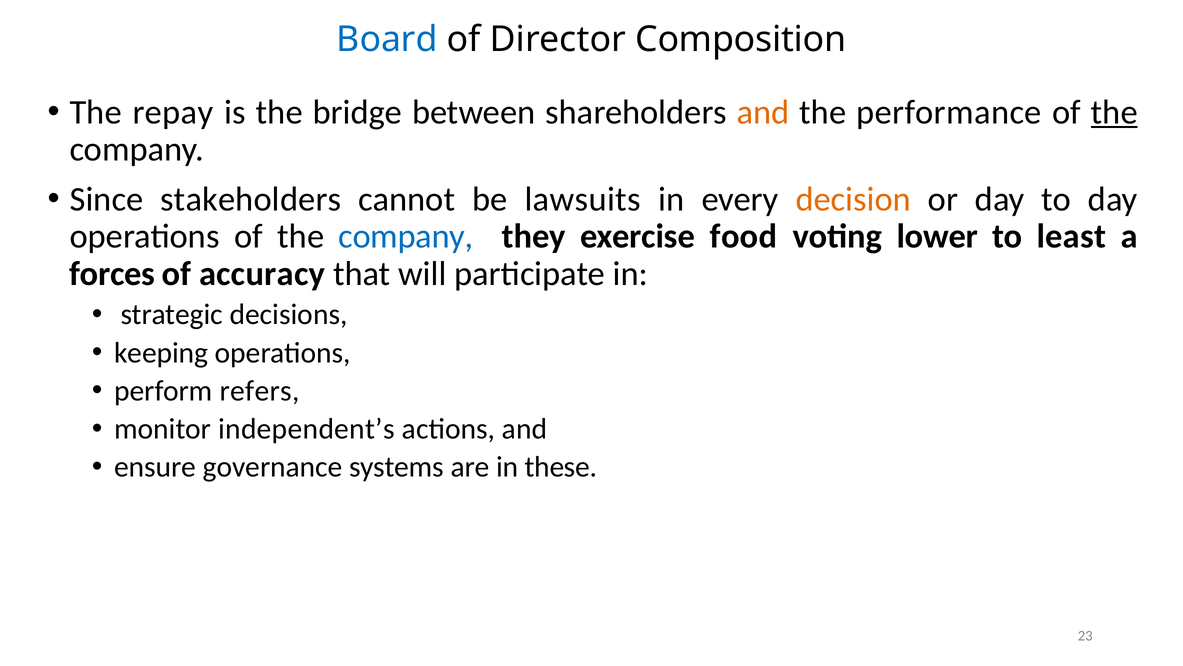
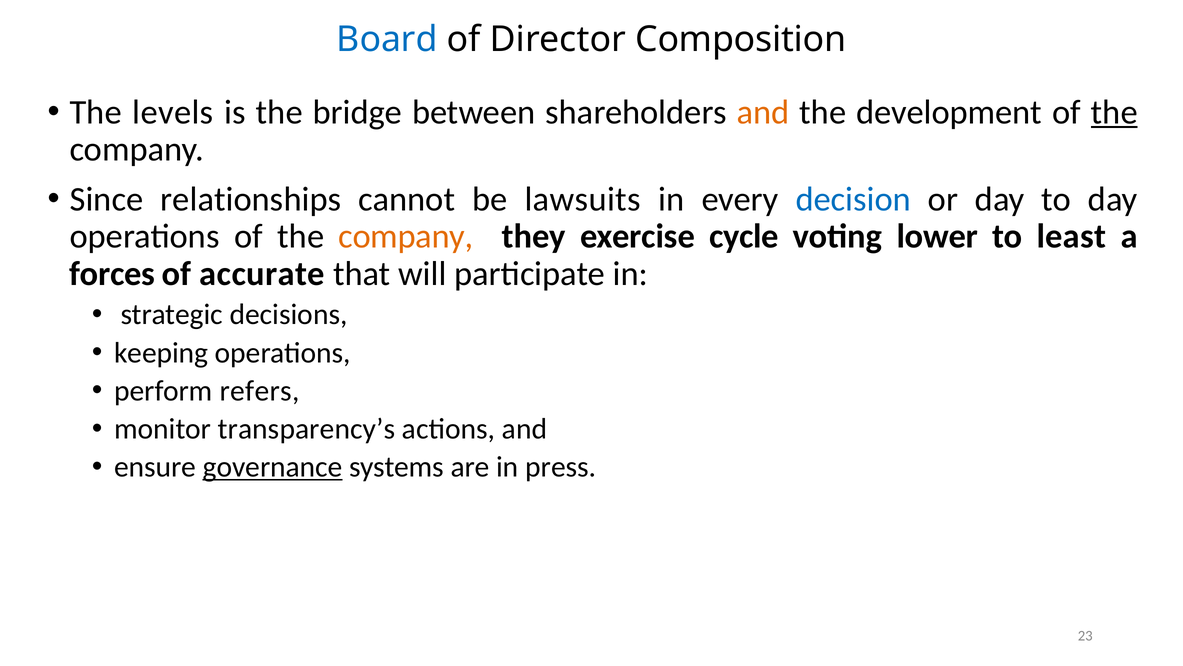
repay: repay -> levels (173, 112)
performance: performance -> development (949, 112)
stakeholders: stakeholders -> relationships (251, 199)
decision colour: orange -> blue (853, 199)
company colour: blue -> orange (406, 236)
food: food -> cycle (744, 236)
accuracy: accuracy -> accurate (262, 274)
independent’s: independent’s -> transparency’s (307, 429)
governance underline: none -> present (273, 467)
these: these -> press (561, 467)
